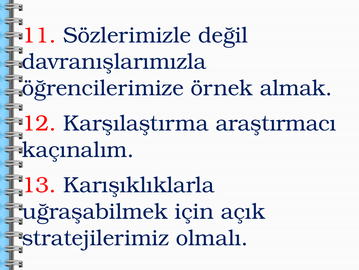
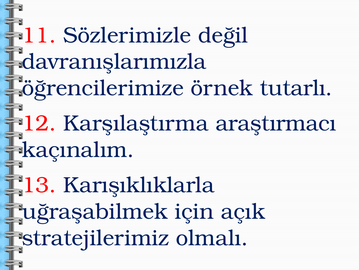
almak: almak -> tutarlı (296, 88)
